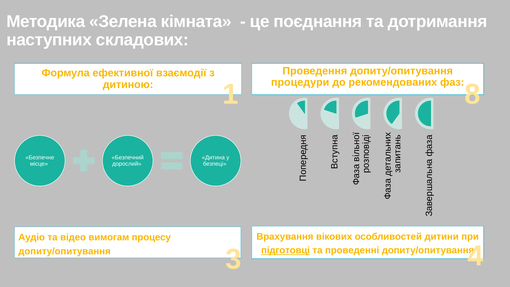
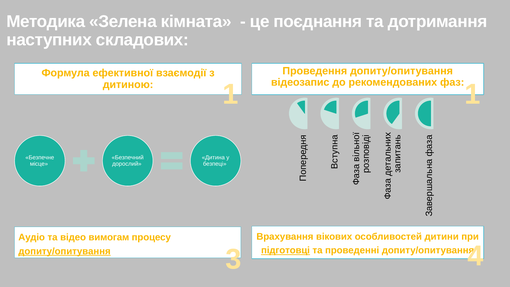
процедури: процедури -> відеозапис (300, 82)
1 8: 8 -> 1 (472, 94)
допиту/опитування underline: none -> present (65, 251)
